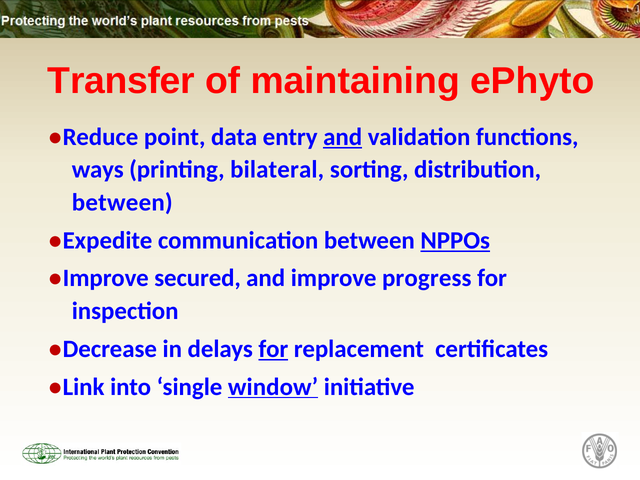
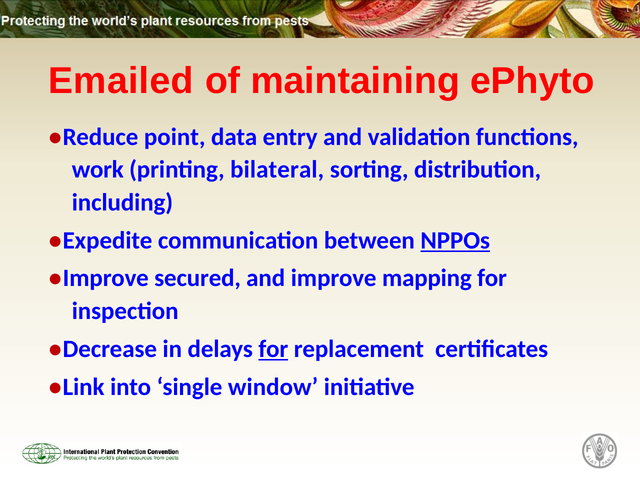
Transfer: Transfer -> Emailed (121, 81)
and underline: present -> none (343, 137)
ways: ways -> work (98, 170)
between: between -> including (122, 203)
progress: progress -> mapping (427, 278)
window underline: present -> none (273, 387)
